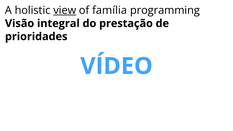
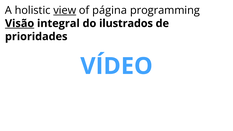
família: família -> página (110, 10)
Visão underline: none -> present (20, 23)
prestação: prestação -> ilustrados (126, 23)
